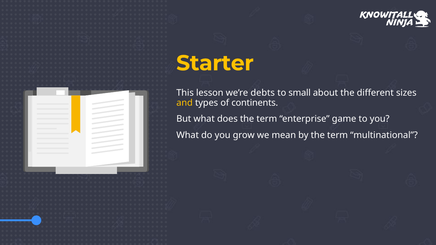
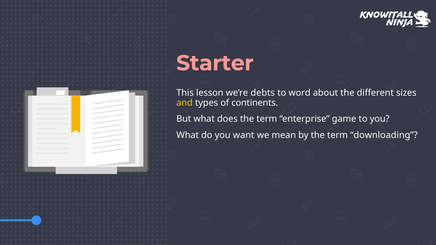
Starter colour: yellow -> pink (215, 63)
small: small -> word (300, 93)
grow: grow -> want (244, 135)
multinational: multinational -> downloading (384, 135)
